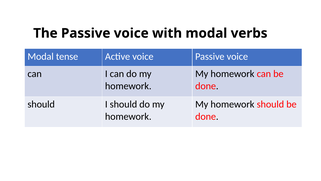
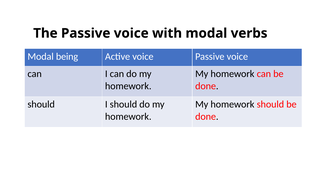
tense: tense -> being (67, 56)
